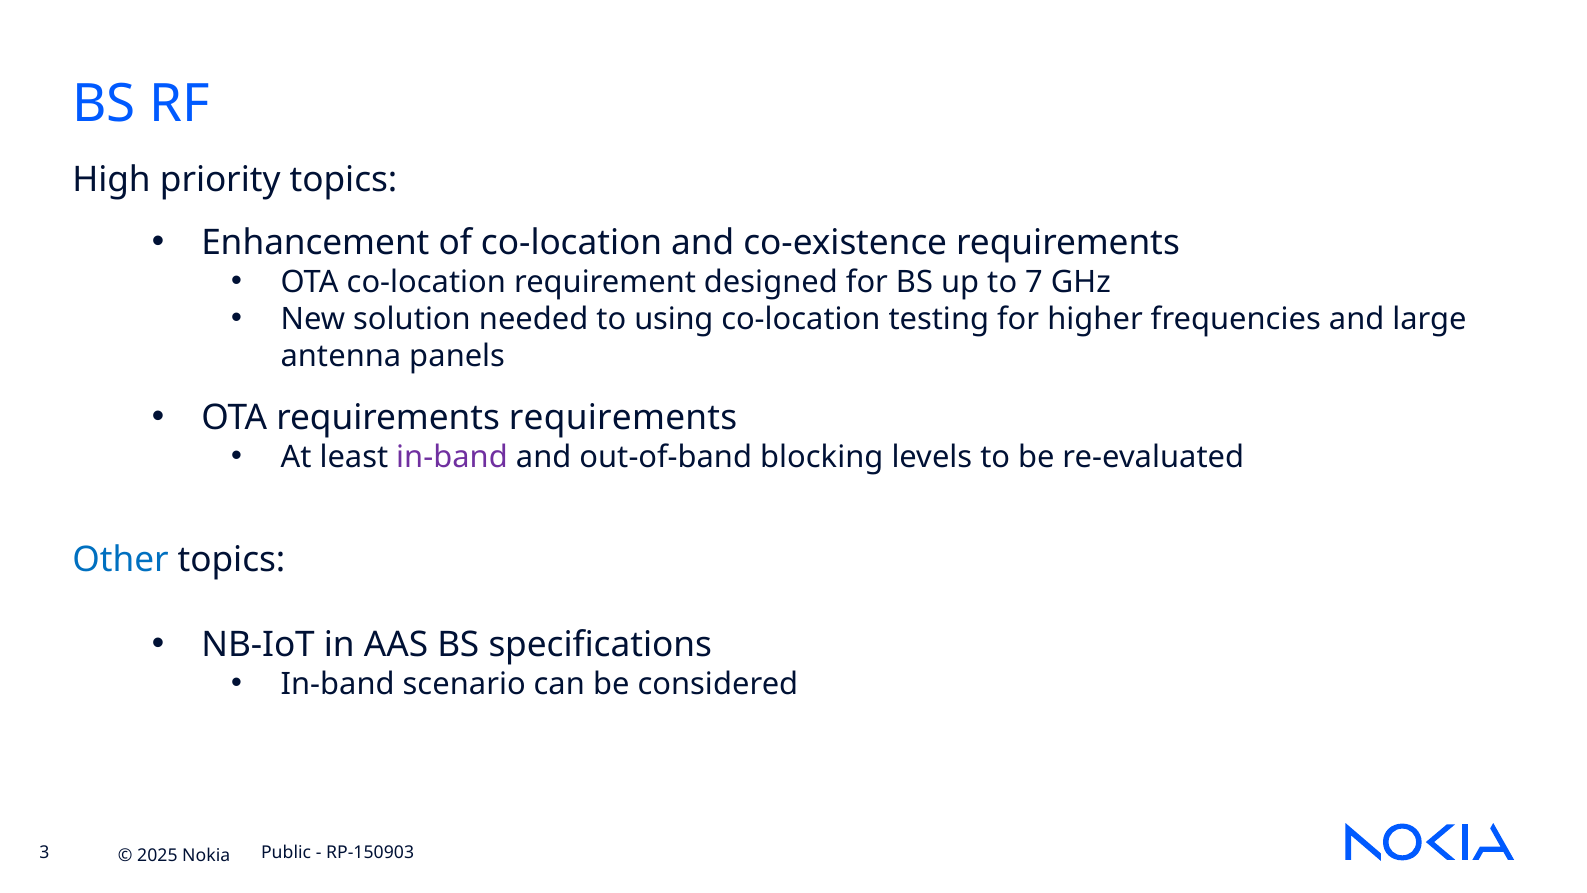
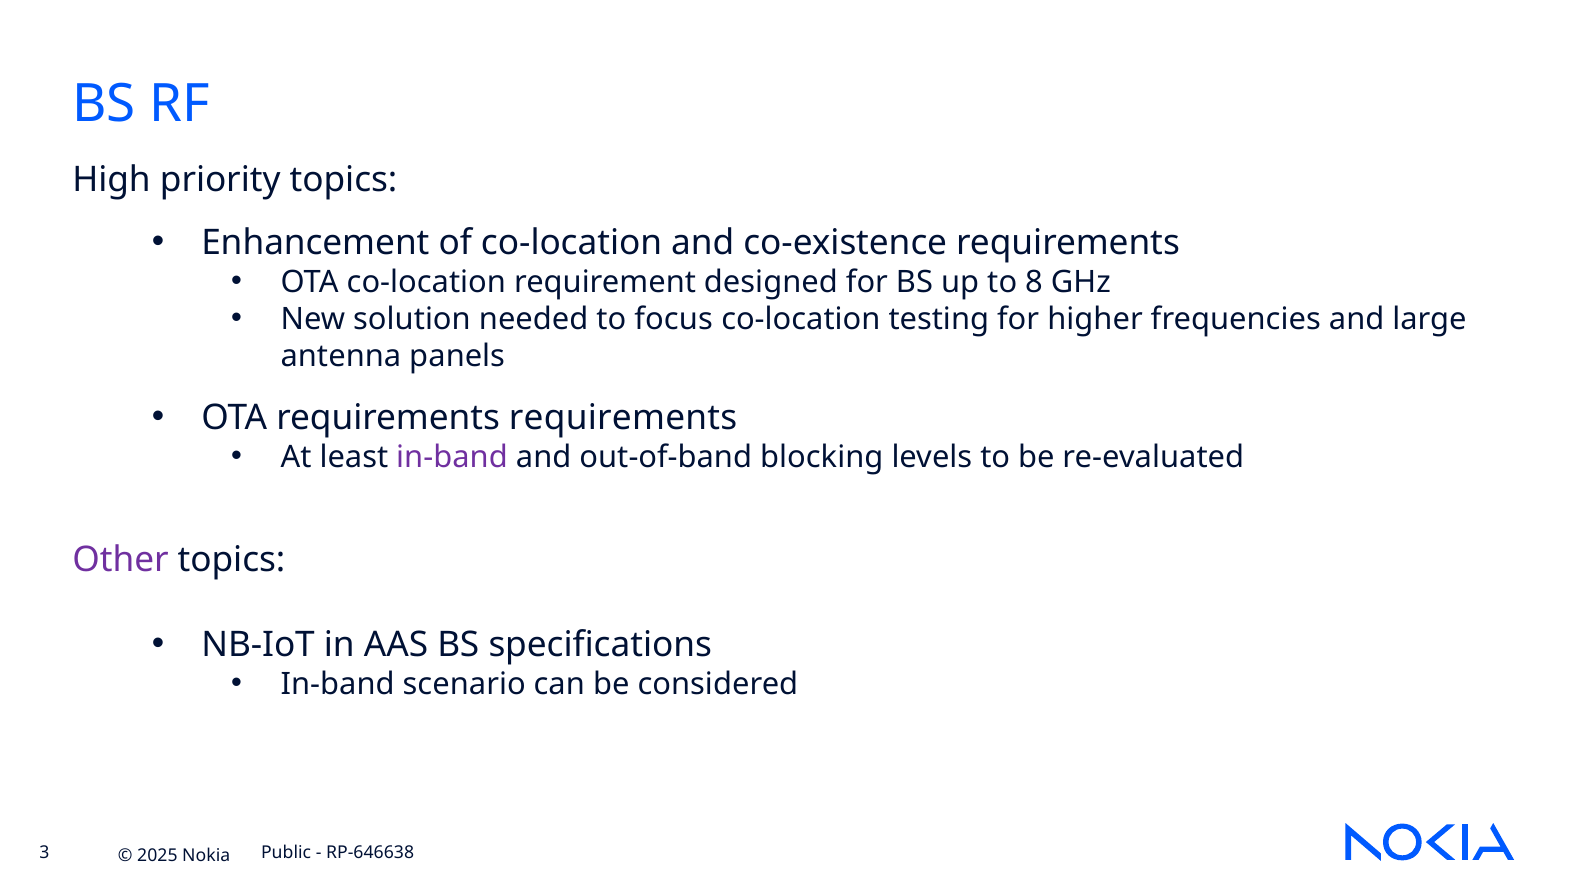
7: 7 -> 8 (1034, 282)
using: using -> focus (674, 319)
Other colour: blue -> purple (121, 560)
RP-150903: RP-150903 -> RP-646638 (370, 852)
